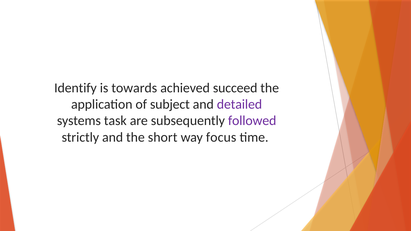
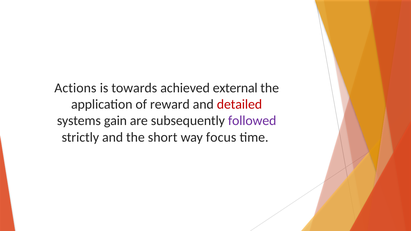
Identify: Identify -> Actions (75, 88)
succeed: succeed -> external (235, 88)
subject: subject -> reward (170, 104)
detailed colour: purple -> red (239, 104)
task: task -> gain (115, 121)
